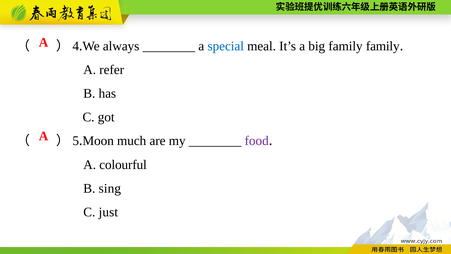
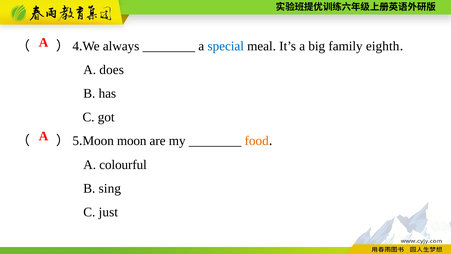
family family: family -> eighth (383, 46)
refer: refer -> does (112, 70)
much: much -> moon (132, 141)
food colour: purple -> orange (257, 141)
